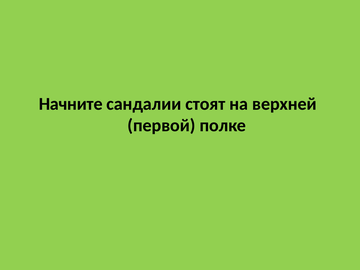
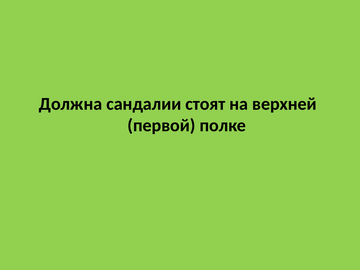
Начните: Начните -> Должна (71, 104)
